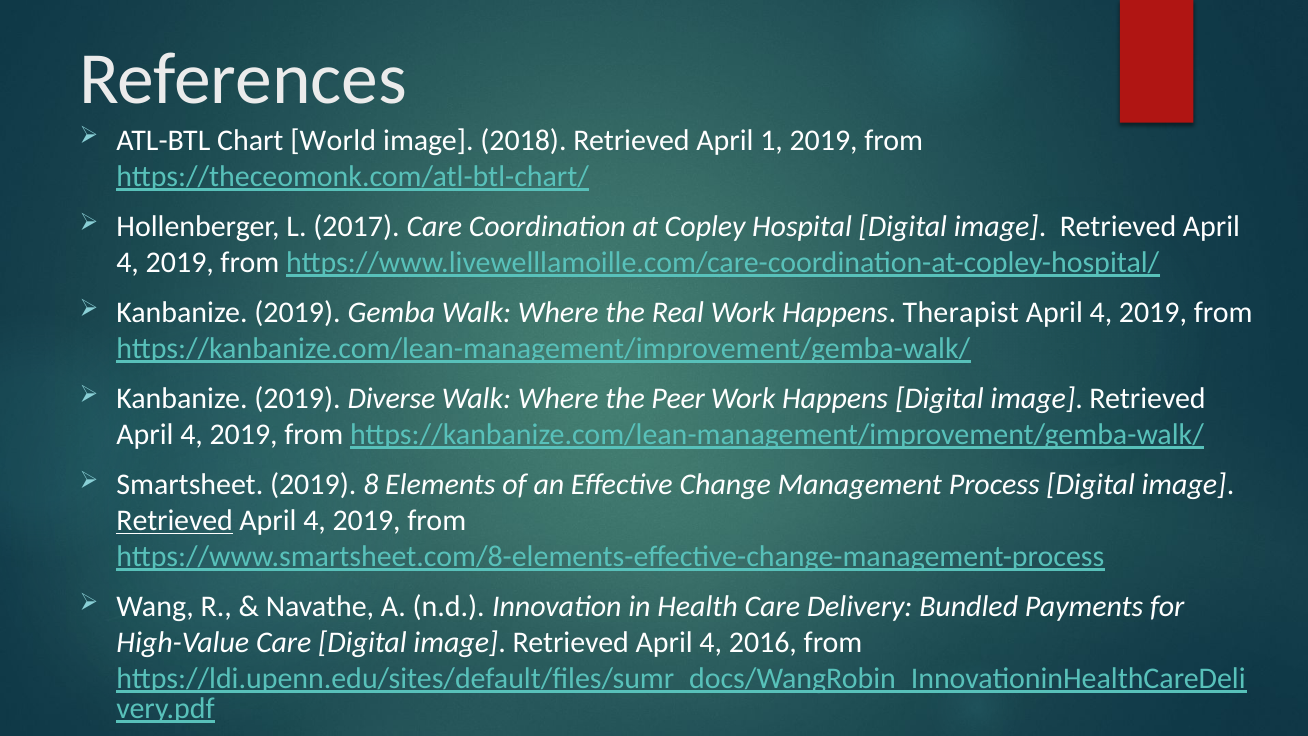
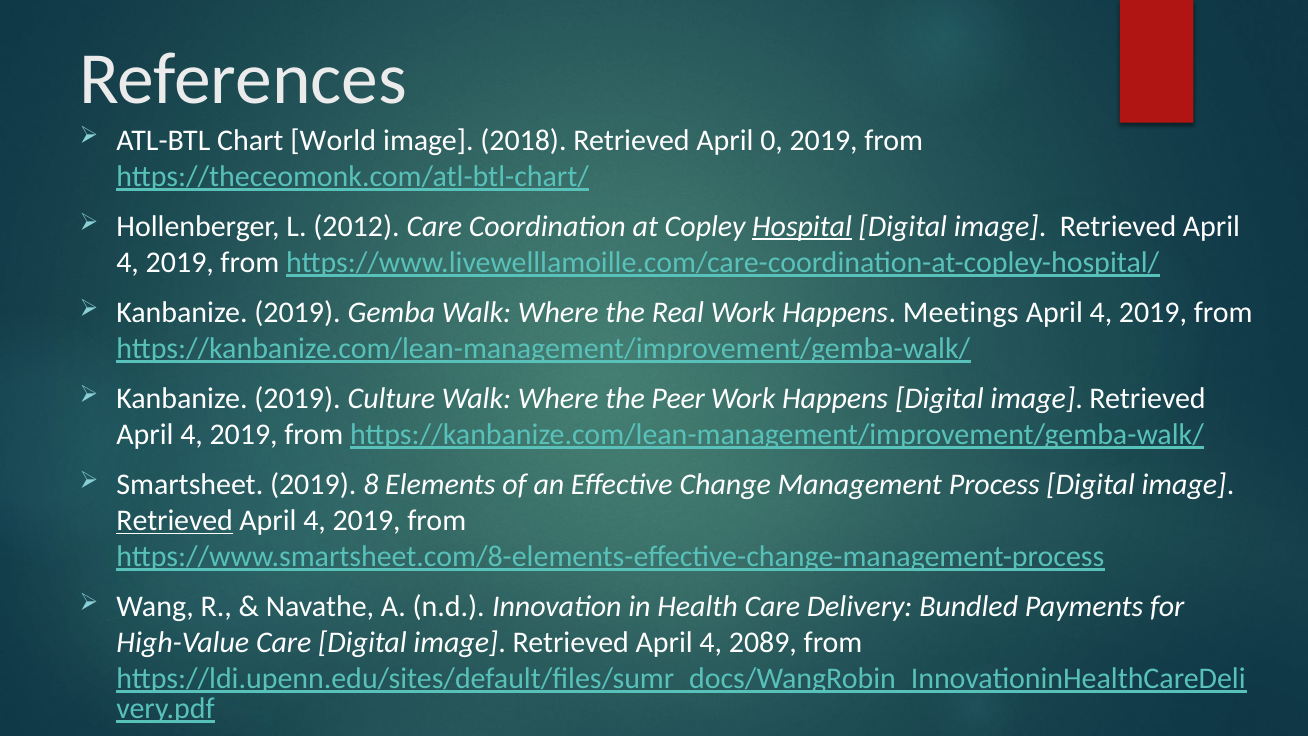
1: 1 -> 0 (772, 140)
2017: 2017 -> 2012 (357, 226)
Hospital underline: none -> present (802, 226)
Therapist: Therapist -> Meetings (961, 312)
Diverse: Diverse -> Culture (391, 398)
2016: 2016 -> 2089 (763, 642)
